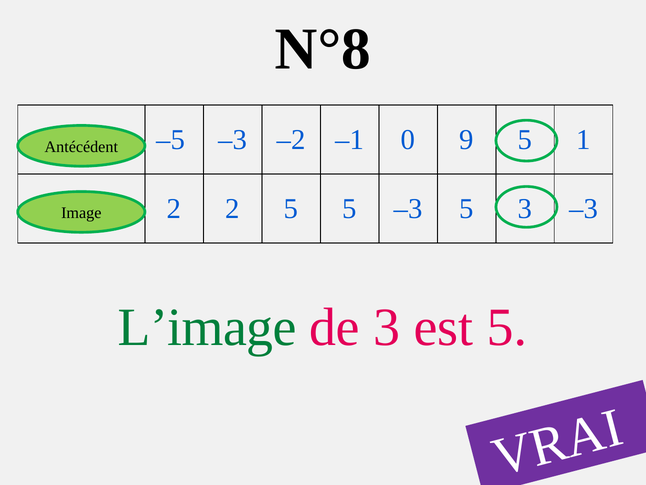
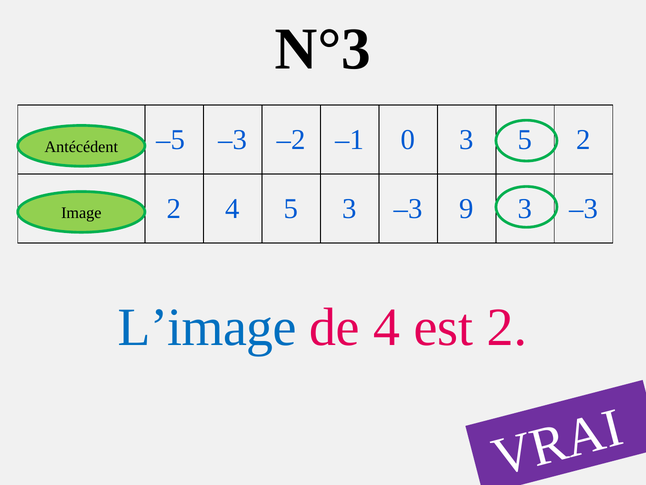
N°8: N°8 -> N°3 (323, 49)
0 9: 9 -> 3 (467, 140)
5 1: 1 -> 2 (584, 140)
2 2: 2 -> 4 (233, 209)
5 5: 5 -> 3 (350, 209)
–3 5: 5 -> 9 (467, 209)
L’image colour: green -> blue (207, 327)
de 3: 3 -> 4 (387, 327)
est 5: 5 -> 2 (507, 327)
